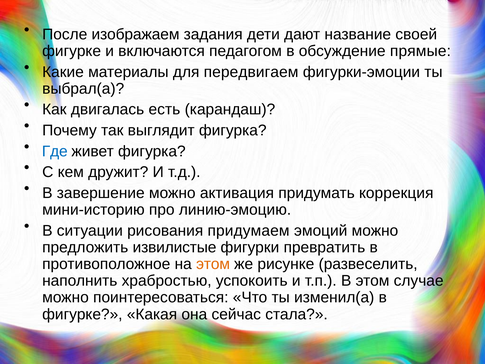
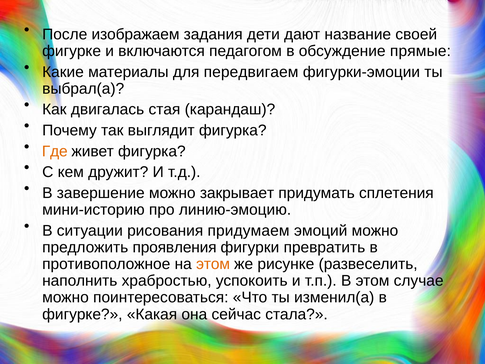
есть: есть -> стая (164, 109)
Где colour: blue -> orange (55, 151)
активация: активация -> закрывает (237, 193)
коррекция: коррекция -> сплетения (396, 193)
извилистые: извилистые -> проявления (175, 247)
